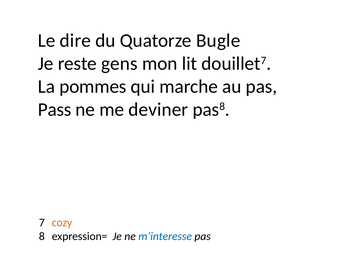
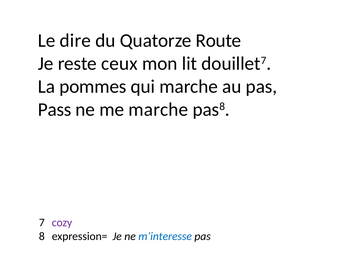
Bugle: Bugle -> Route (218, 40)
gens: gens -> ceux (119, 63)
me deviner: deviner -> marche (158, 109)
cozy colour: orange -> purple (62, 222)
